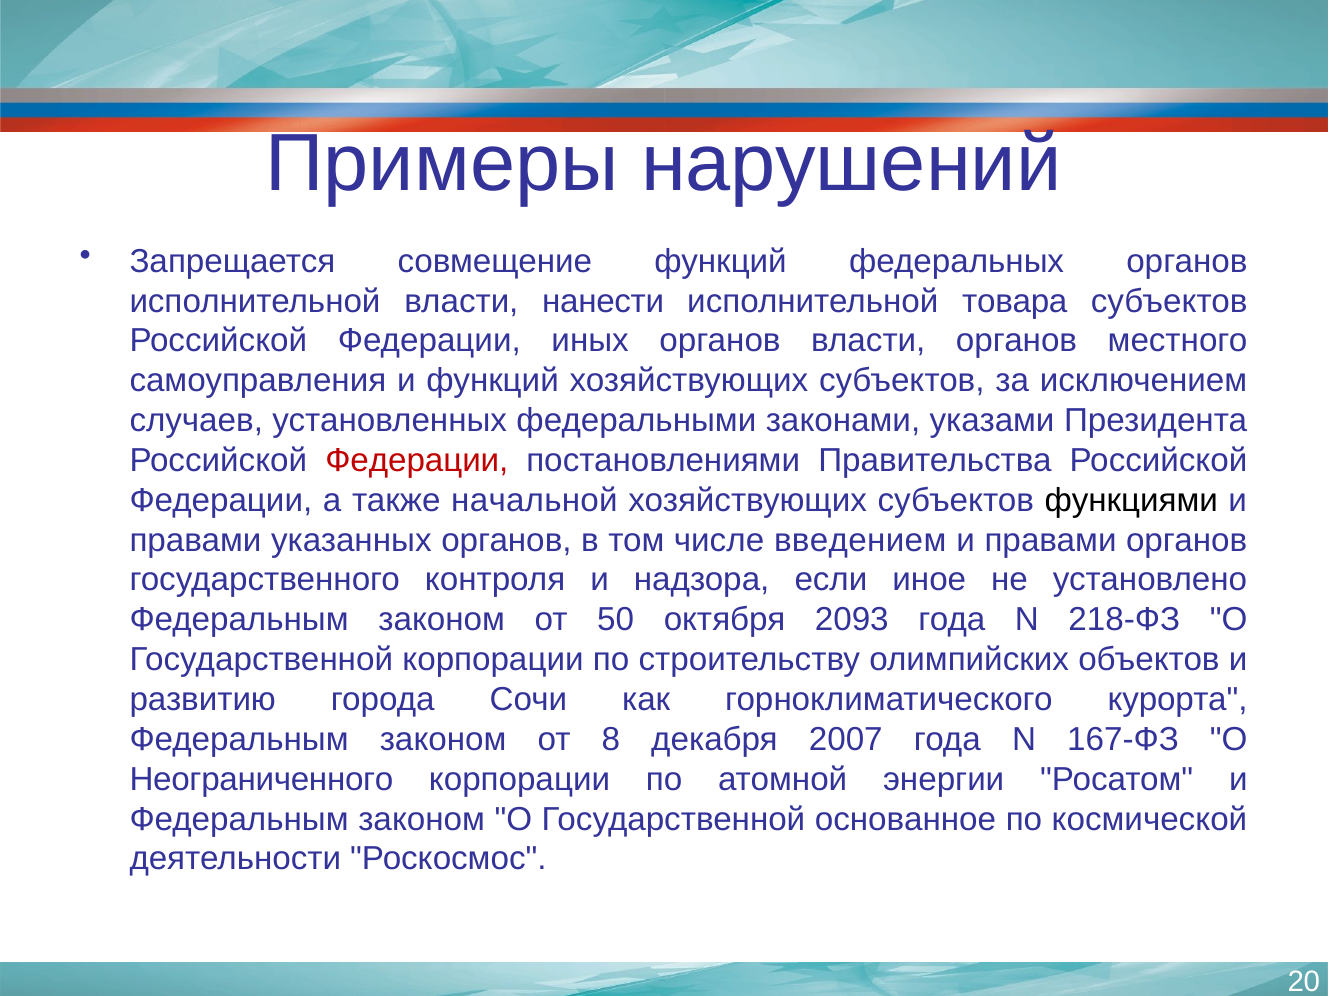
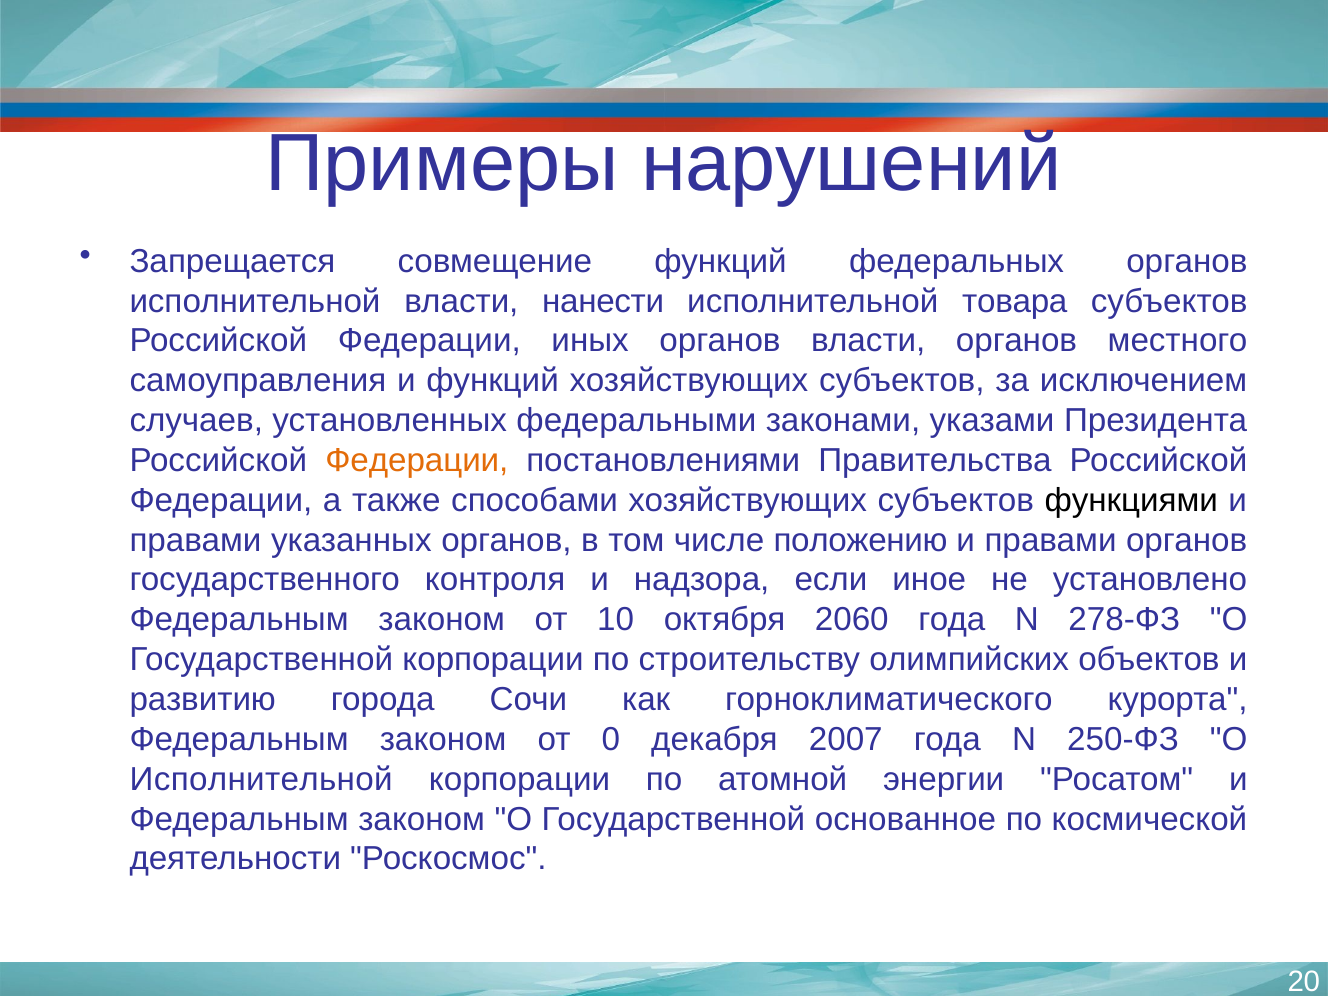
Федерации colour: red -> orange (417, 460)
начальной: начальной -> способами (535, 500)
введением: введением -> положению (860, 540)
50: 50 -> 10 (616, 620)
2093: 2093 -> 2060 (852, 620)
218-ФЗ: 218-ФЗ -> 278-ФЗ (1124, 620)
8: 8 -> 0 (611, 739)
167-ФЗ: 167-ФЗ -> 250-ФЗ (1123, 739)
Неограниченного: Неограниченного -> Исполнительной (261, 779)
